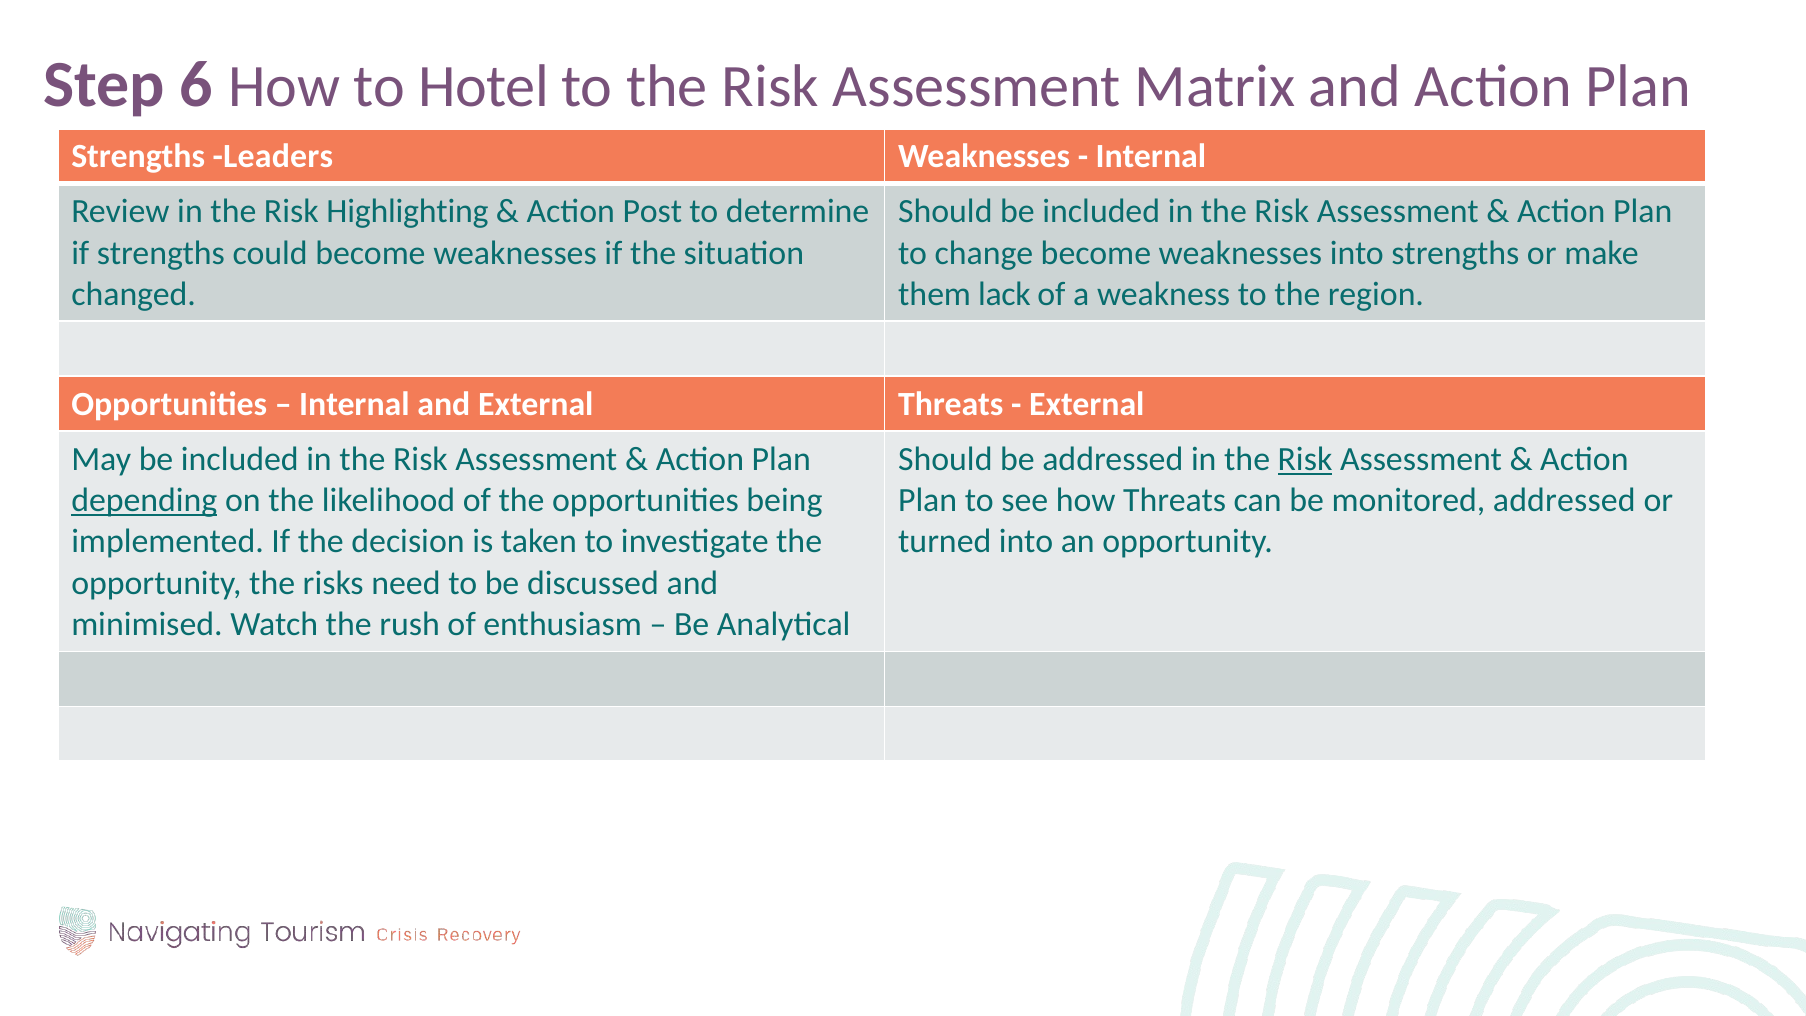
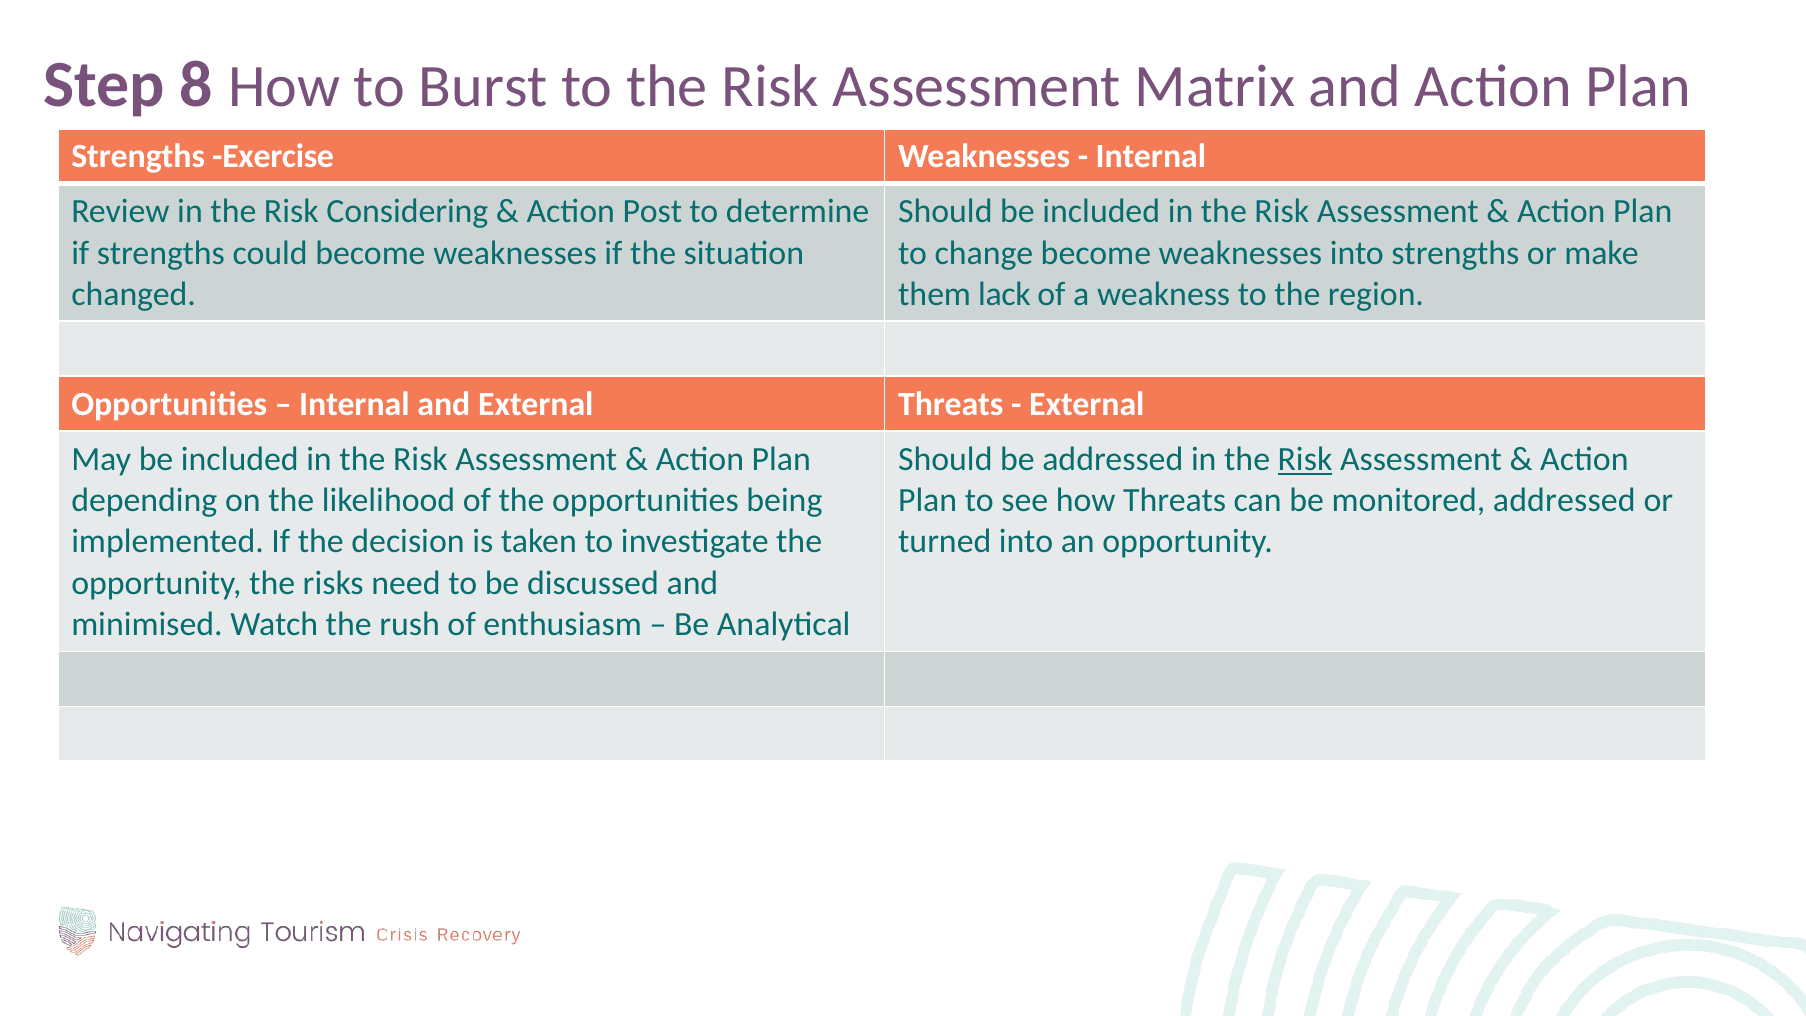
6: 6 -> 8 (196, 84)
Hotel: Hotel -> Burst (483, 86)
Leaders: Leaders -> Exercise (273, 157)
Highlighting: Highlighting -> Considering (407, 212)
depending underline: present -> none (144, 500)
